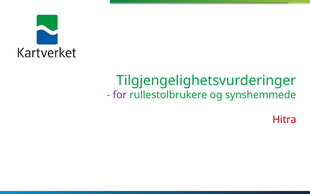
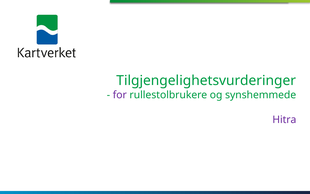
Hitra colour: red -> purple (284, 120)
